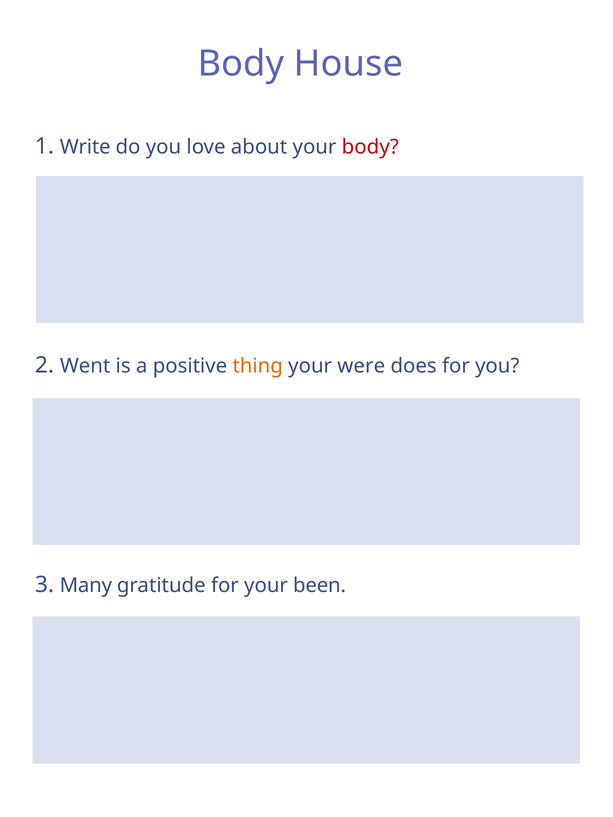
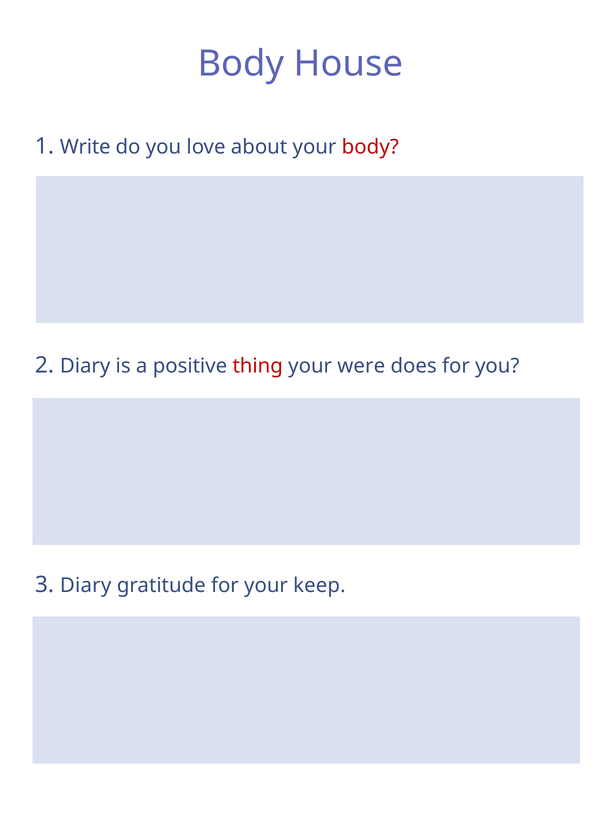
2 Went: Went -> Diary (85, 366)
thing colour: orange -> red (258, 366)
3 Many: Many -> Diary (86, 586)
been: been -> keep (319, 586)
